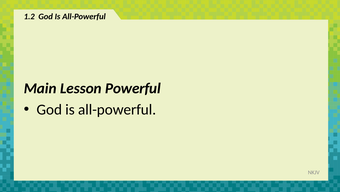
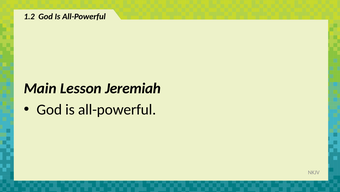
Powerful: Powerful -> Jeremiah (133, 88)
